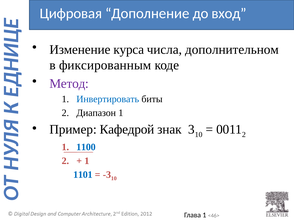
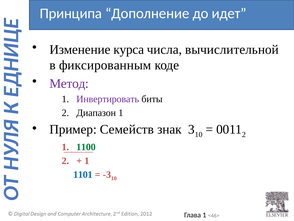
Цифровая: Цифровая -> Принципа (71, 13)
вход: вход -> идет (229, 13)
дополнительном: дополнительном -> вычислительной (232, 49)
Инвертировать colour: blue -> purple (108, 99)
Кафедрой: Кафедрой -> Семейств (127, 129)
1100 colour: blue -> green (86, 147)
